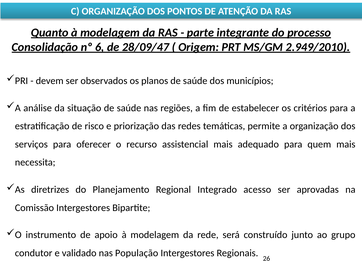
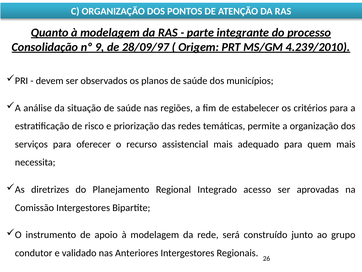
6: 6 -> 9 (100, 47)
28/09/47: 28/09/47 -> 28/09/97 (146, 47)
2.949/2010: 2.949/2010 -> 4.239/2010 (318, 47)
População: População -> Anteriores (137, 253)
